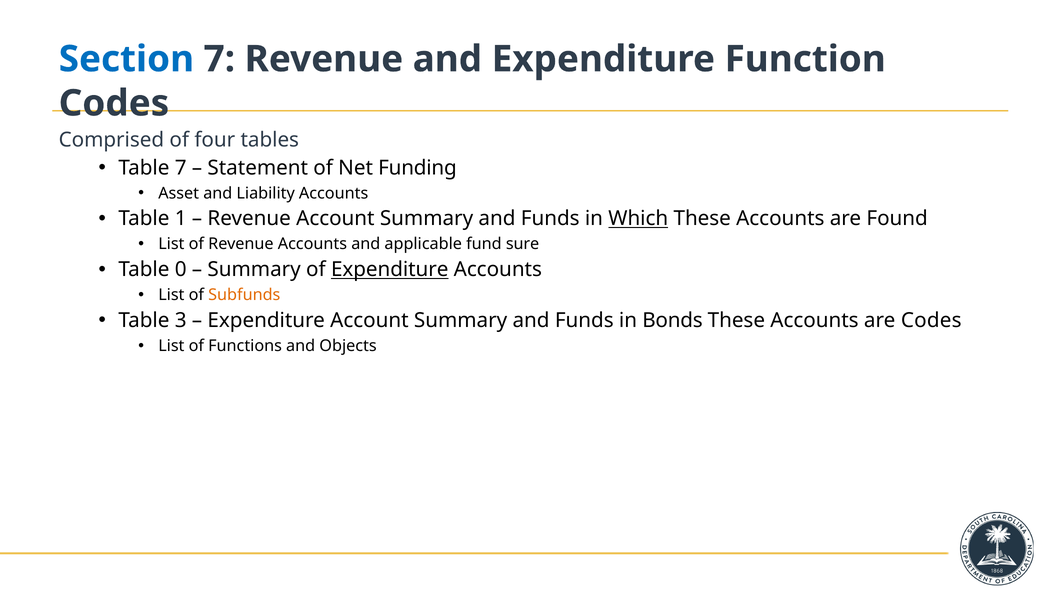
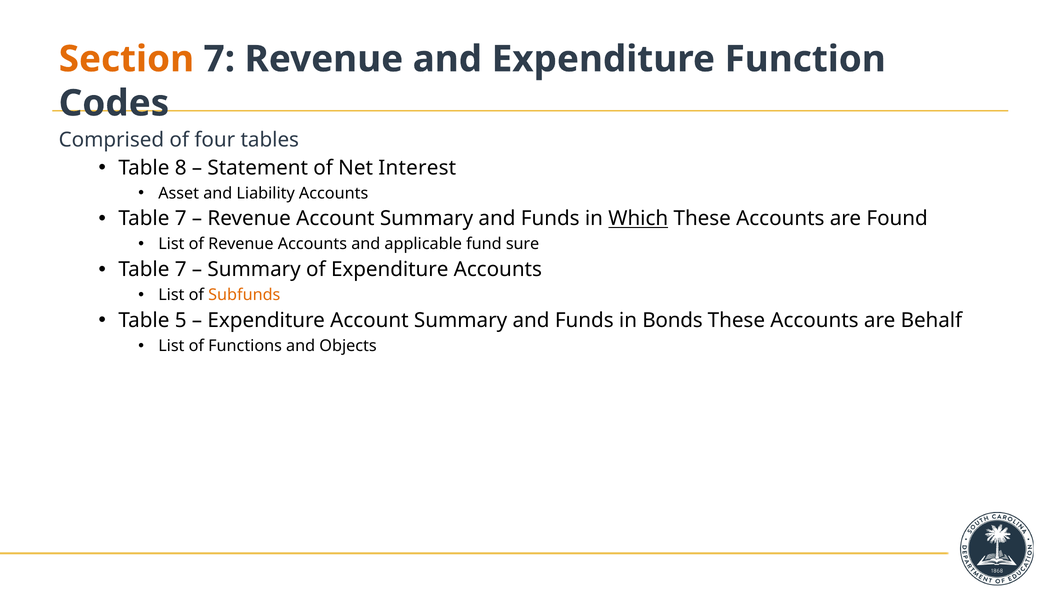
Section colour: blue -> orange (126, 59)
Table 7: 7 -> 8 (181, 168)
Funding: Funding -> Interest (417, 168)
1: 1 -> 7 (181, 219)
0: 0 -> 7 (181, 270)
Expenditure underline: present -> none (390, 270)
3: 3 -> 5 (181, 321)
are Codes: Codes -> Behalf (931, 321)
